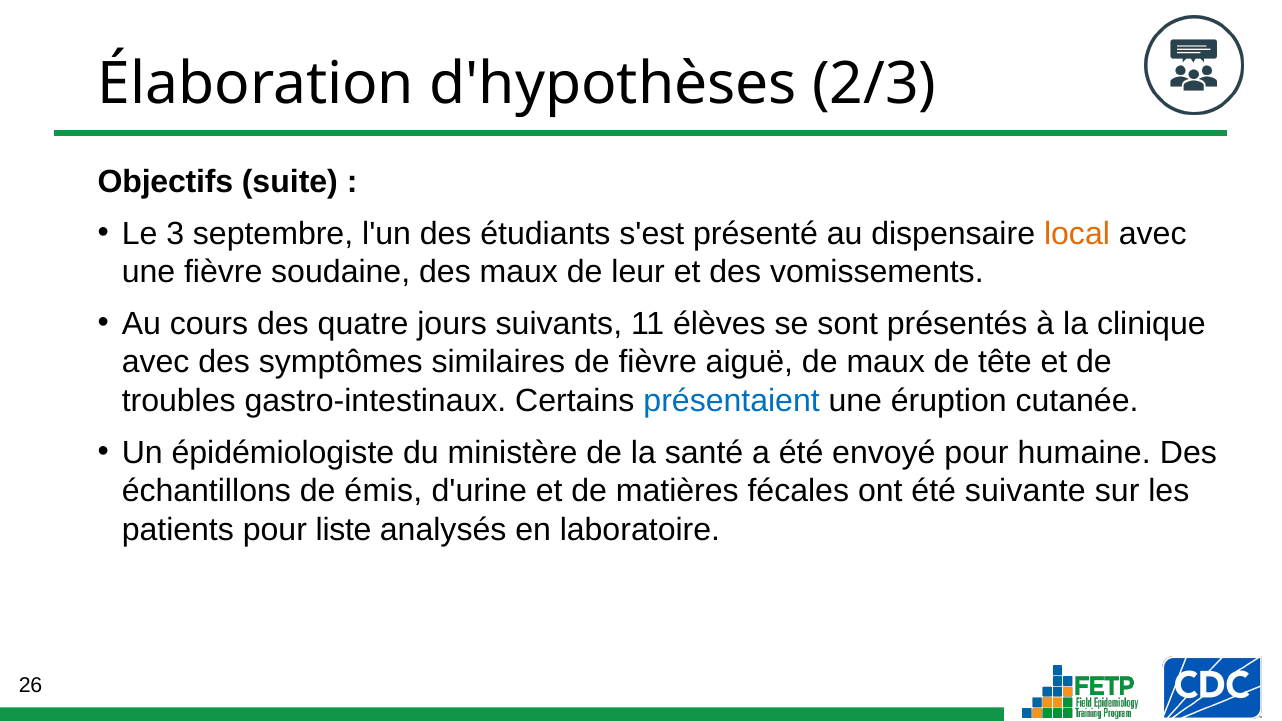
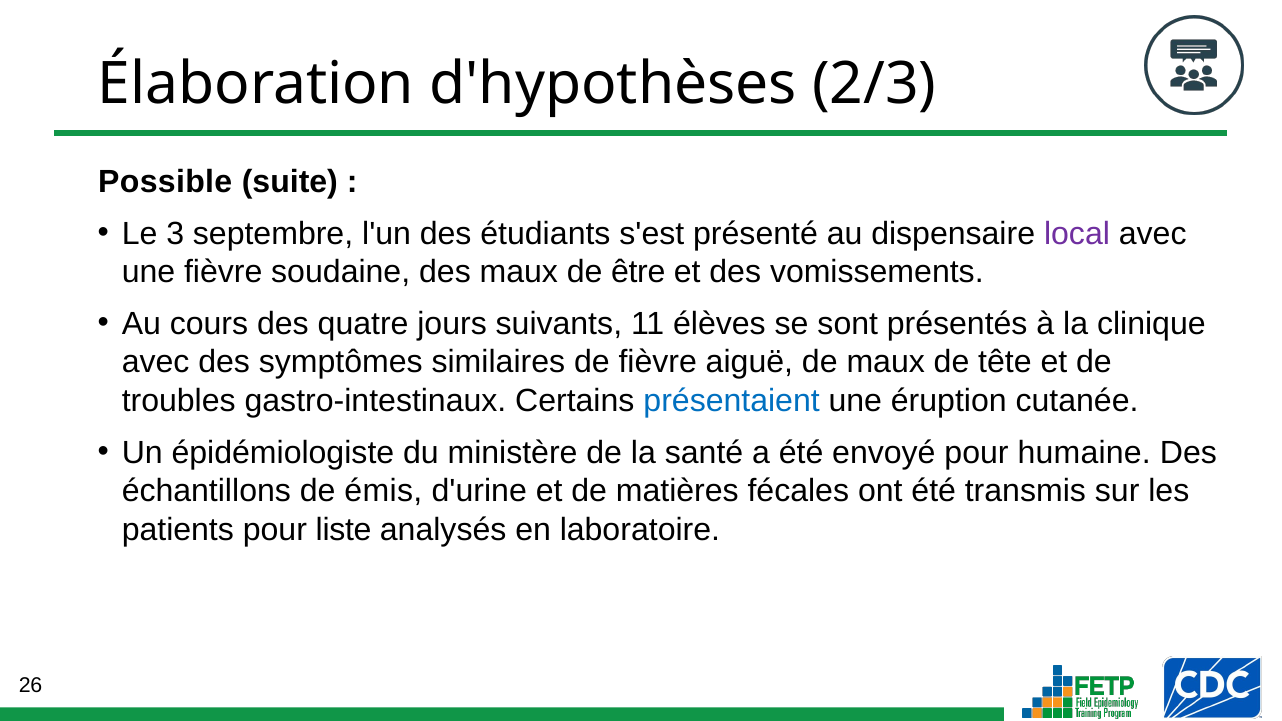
Objectifs: Objectifs -> Possible (165, 182)
local colour: orange -> purple (1077, 234)
leur: leur -> être (638, 272)
suivante: suivante -> transmis (1025, 491)
